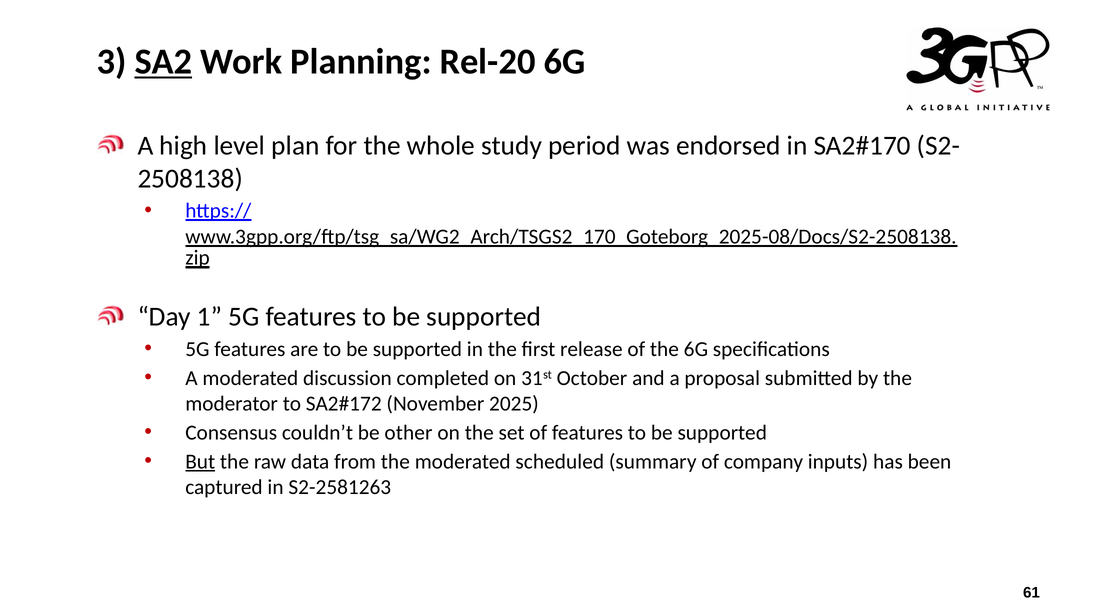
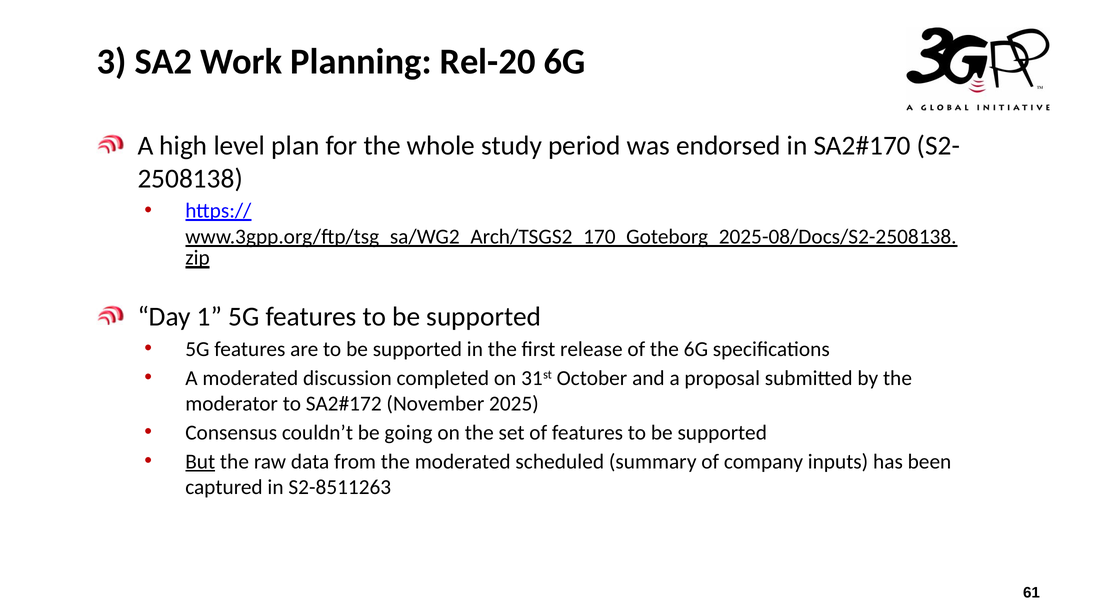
SA2 underline: present -> none (163, 62)
other: other -> going (408, 433)
S2-2581263: S2-2581263 -> S2-8511263 (340, 487)
